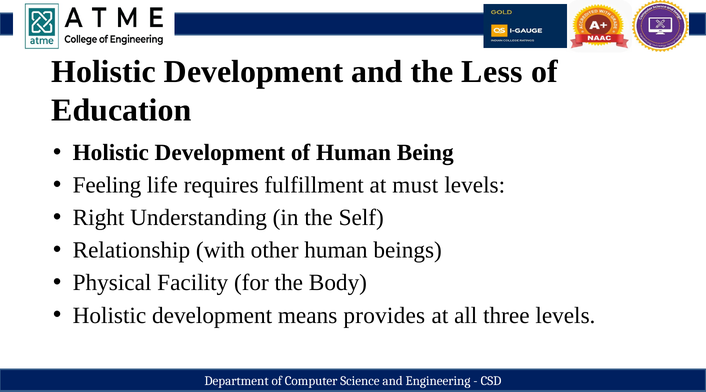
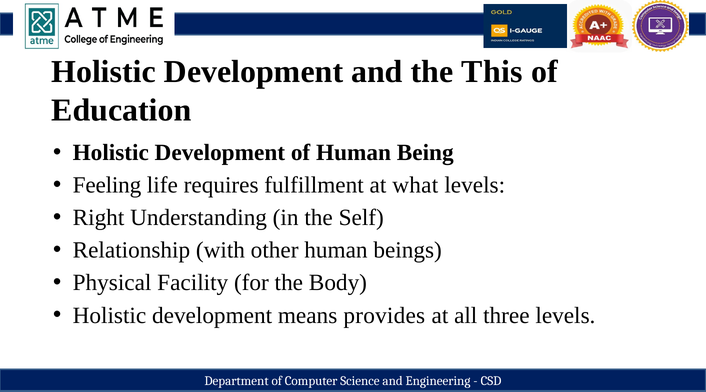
Less: Less -> This (492, 72)
must: must -> what (415, 185)
